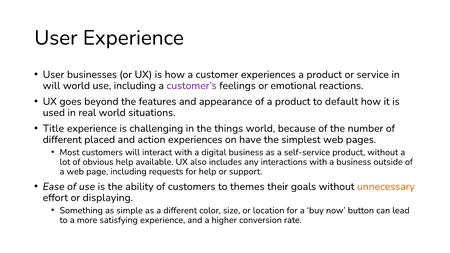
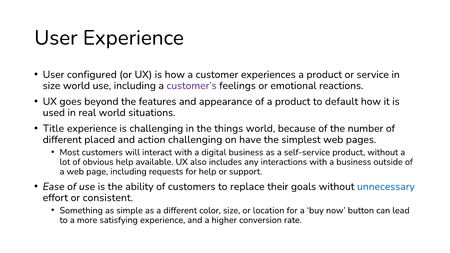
businesses: businesses -> configured (92, 75)
will: will -> size (52, 86)
action experiences: experiences -> challenging (195, 140)
themes: themes -> replace (247, 187)
unnecessary colour: orange -> blue (386, 187)
displaying: displaying -> consistent (108, 198)
